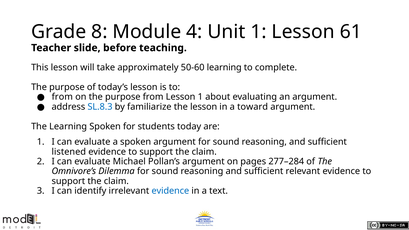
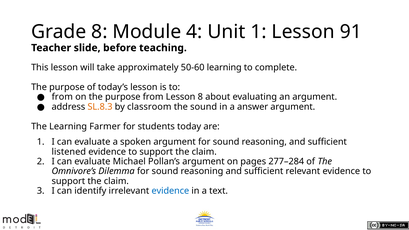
61: 61 -> 91 (351, 32)
Lesson 1: 1 -> 8 (200, 97)
SL.8.3 colour: blue -> orange (100, 107)
familiarize: familiarize -> classroom (149, 107)
the lesson: lesson -> sound (204, 107)
toward: toward -> answer (253, 107)
Learning Spoken: Spoken -> Farmer (105, 126)
